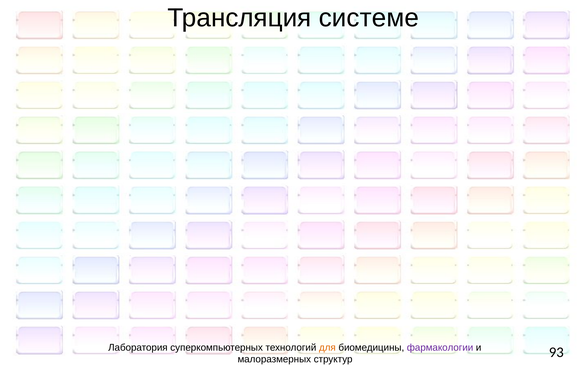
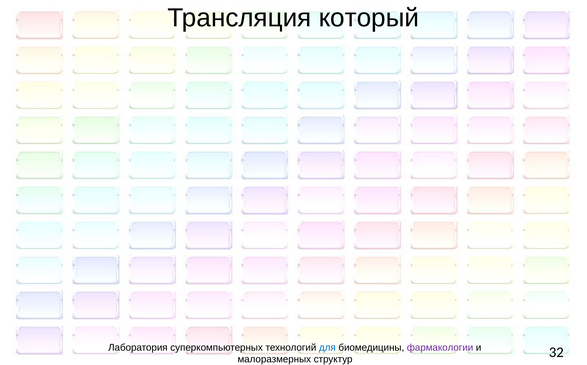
системе: системе -> который (369, 18)
для colour: orange -> blue (327, 348)
93: 93 -> 32 (556, 352)
